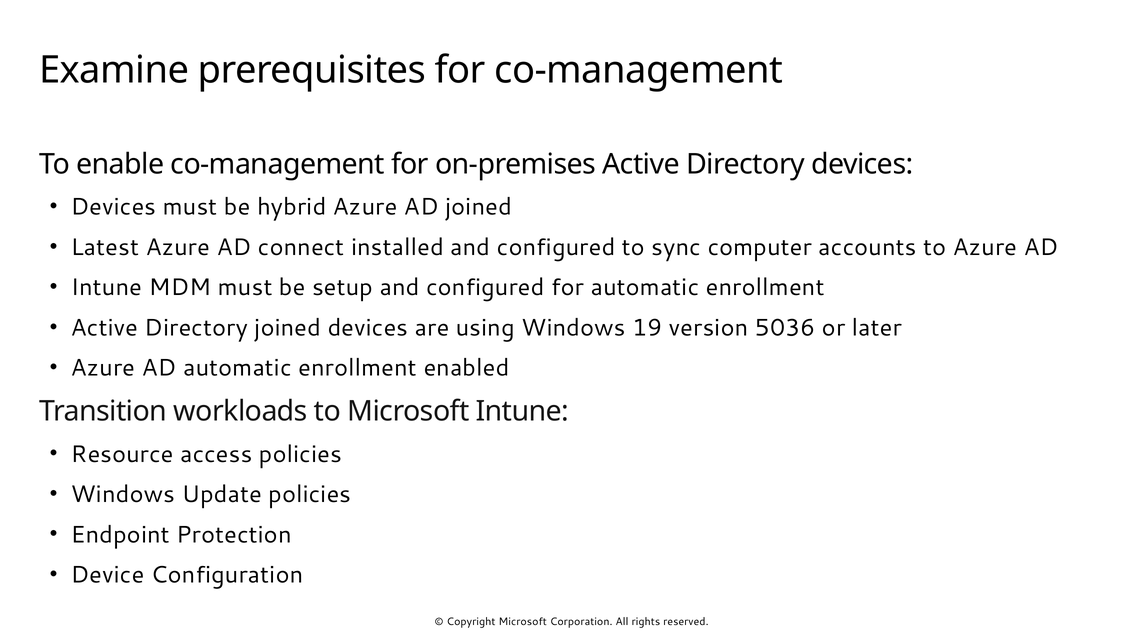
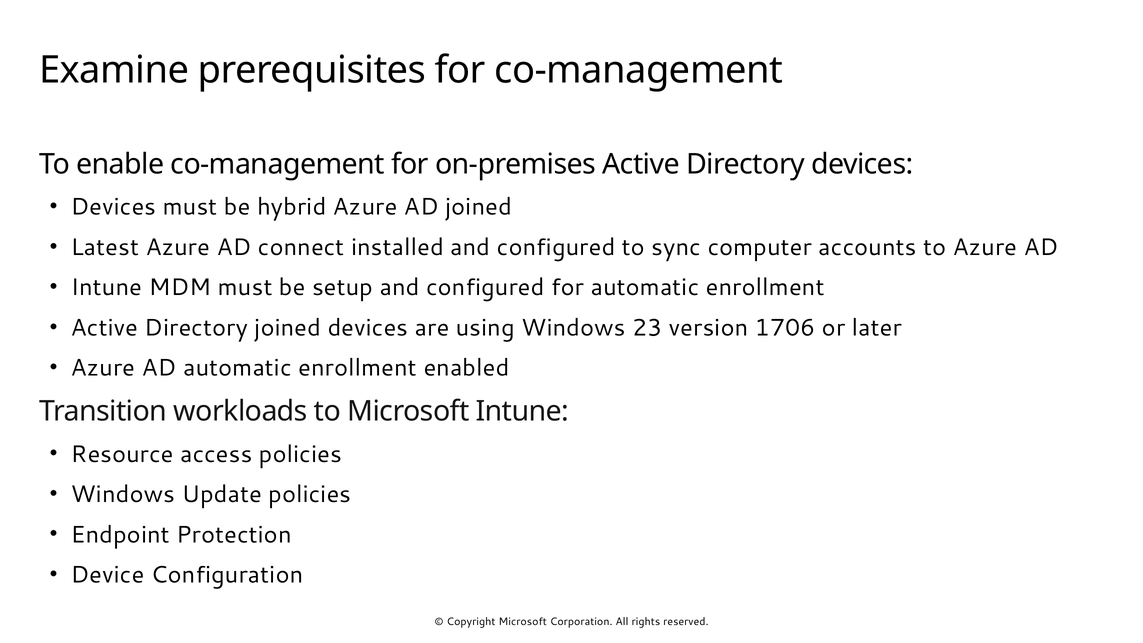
19: 19 -> 23 (647, 328)
5036: 5036 -> 1706 (785, 328)
